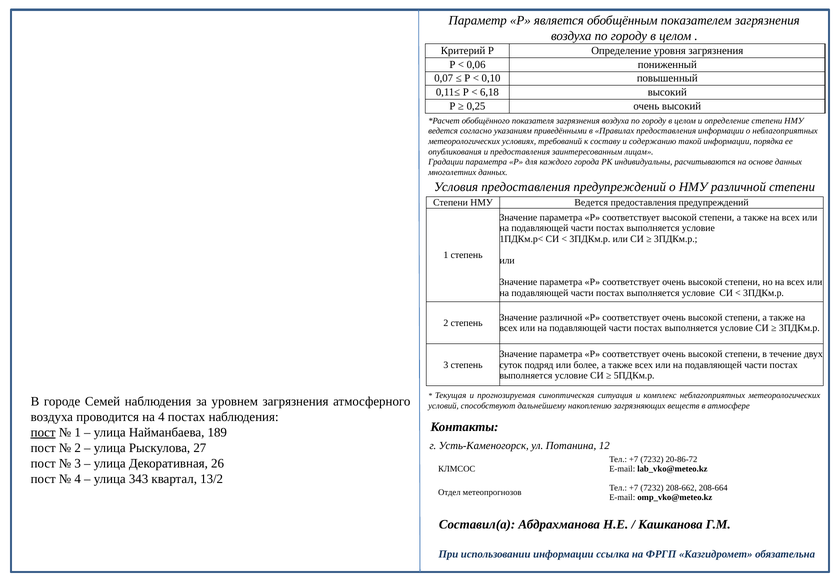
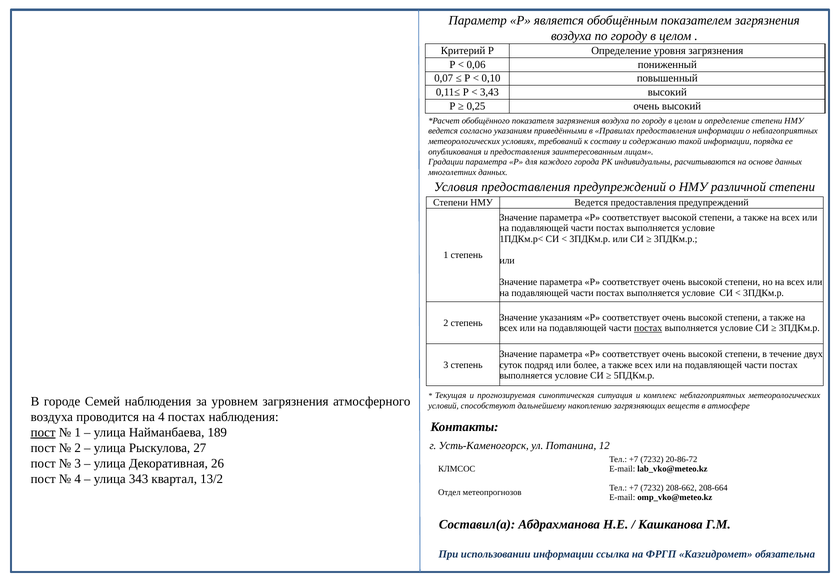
6,18: 6,18 -> 3,43 (489, 92)
Значение различной: различной -> указаниям (561, 317)
постах underline: none -> present (648, 328)
